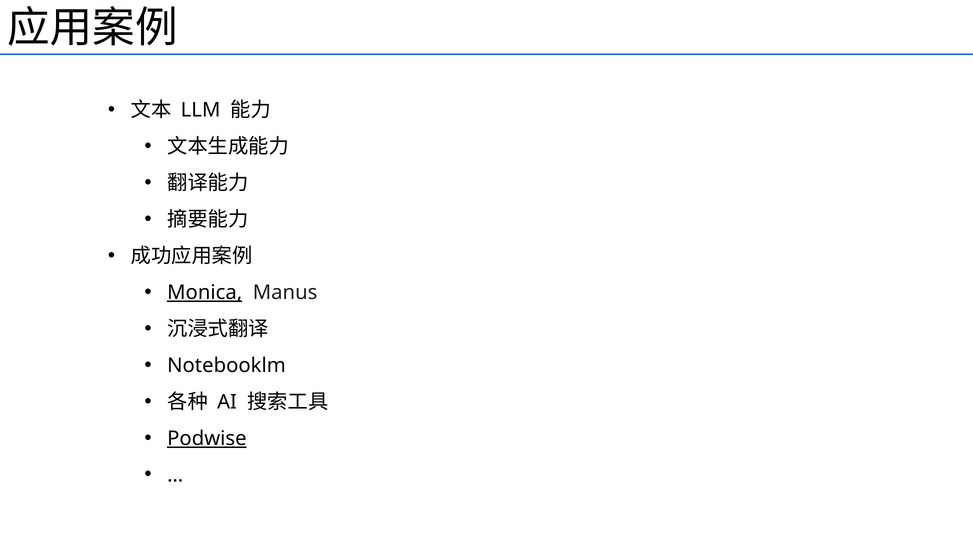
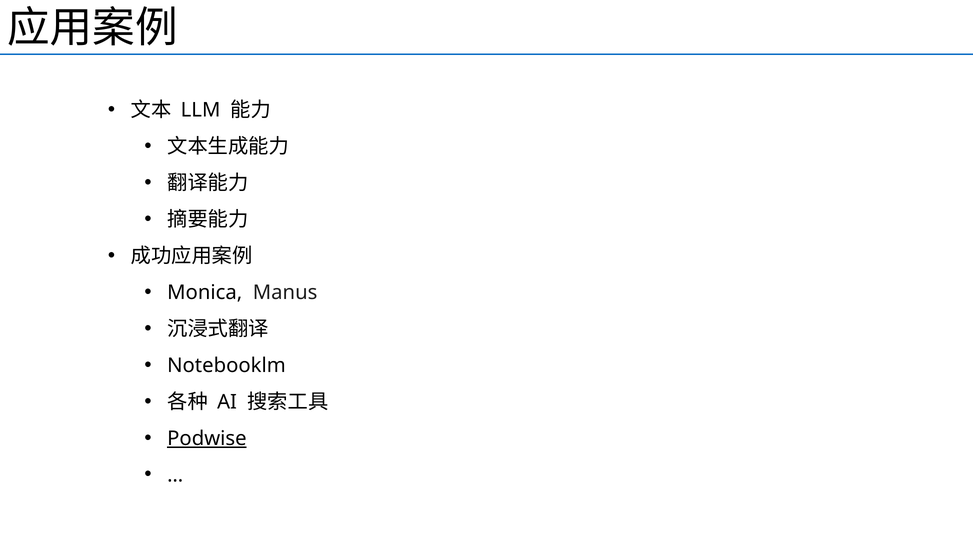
Monica underline: present -> none (205, 293)
